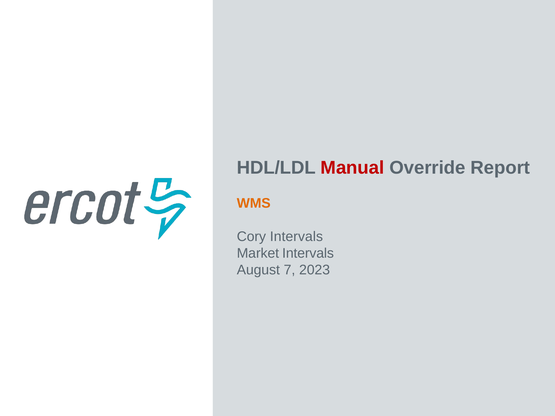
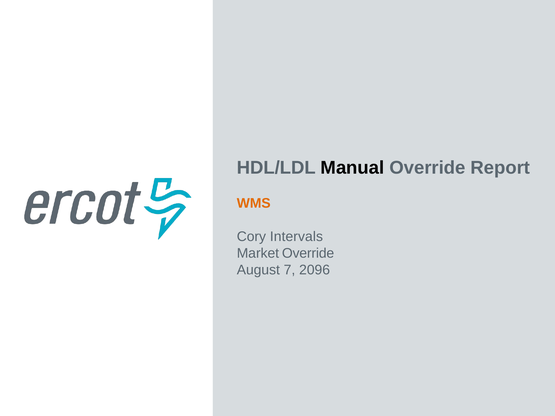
Manual colour: red -> black (352, 168)
Market Intervals: Intervals -> Override (308, 253)
2023: 2023 -> 2096 (315, 270)
